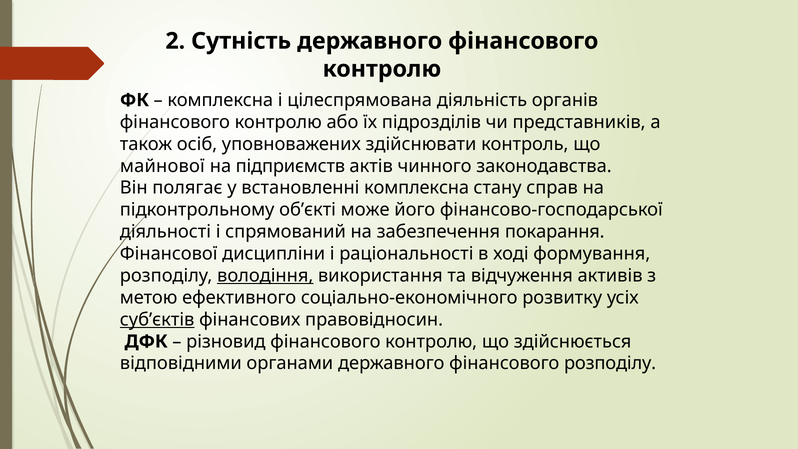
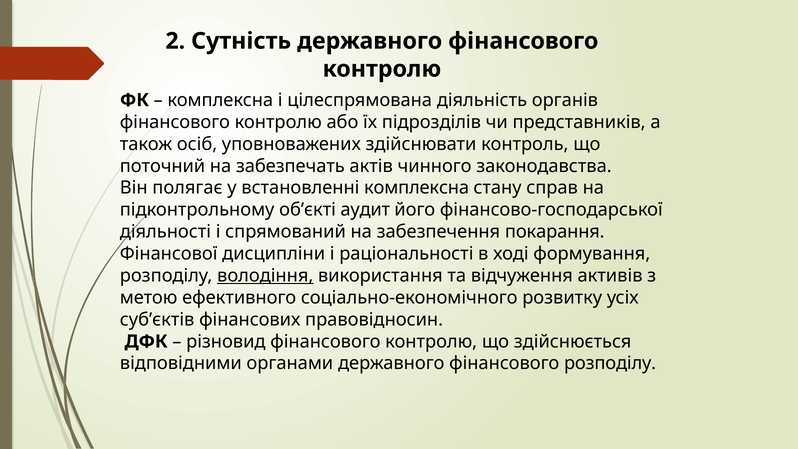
майнової: майнової -> поточний (163, 166)
підприємств: підприємств -> забезпечать (290, 166)
може: може -> аудит (365, 210)
суб’єктів underline: present -> none (157, 319)
